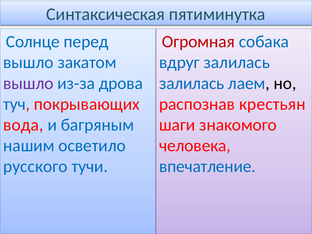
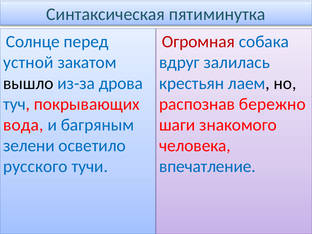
вышло: вышло -> устной (28, 63)
вышло colour: purple -> black (28, 83)
залилась: залилась -> крестьян (192, 83)
крестьян: крестьян -> бережно (272, 104)
нашим: нашим -> зелени (29, 146)
